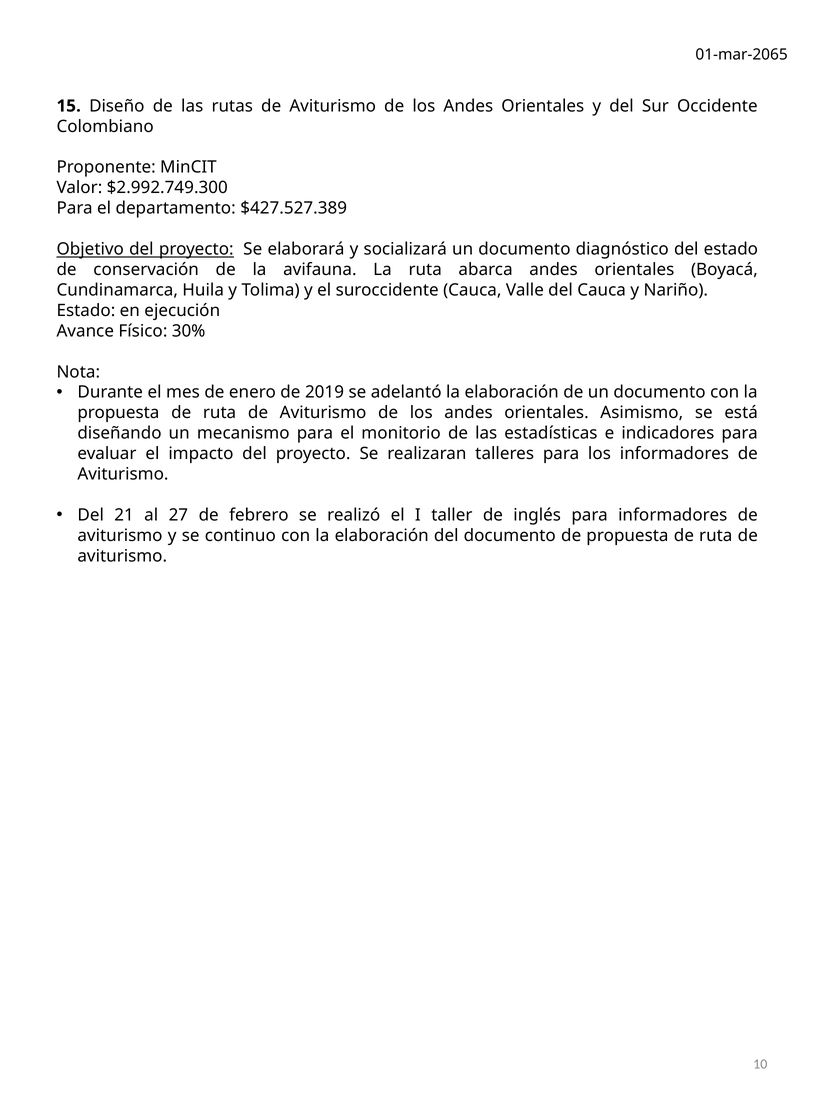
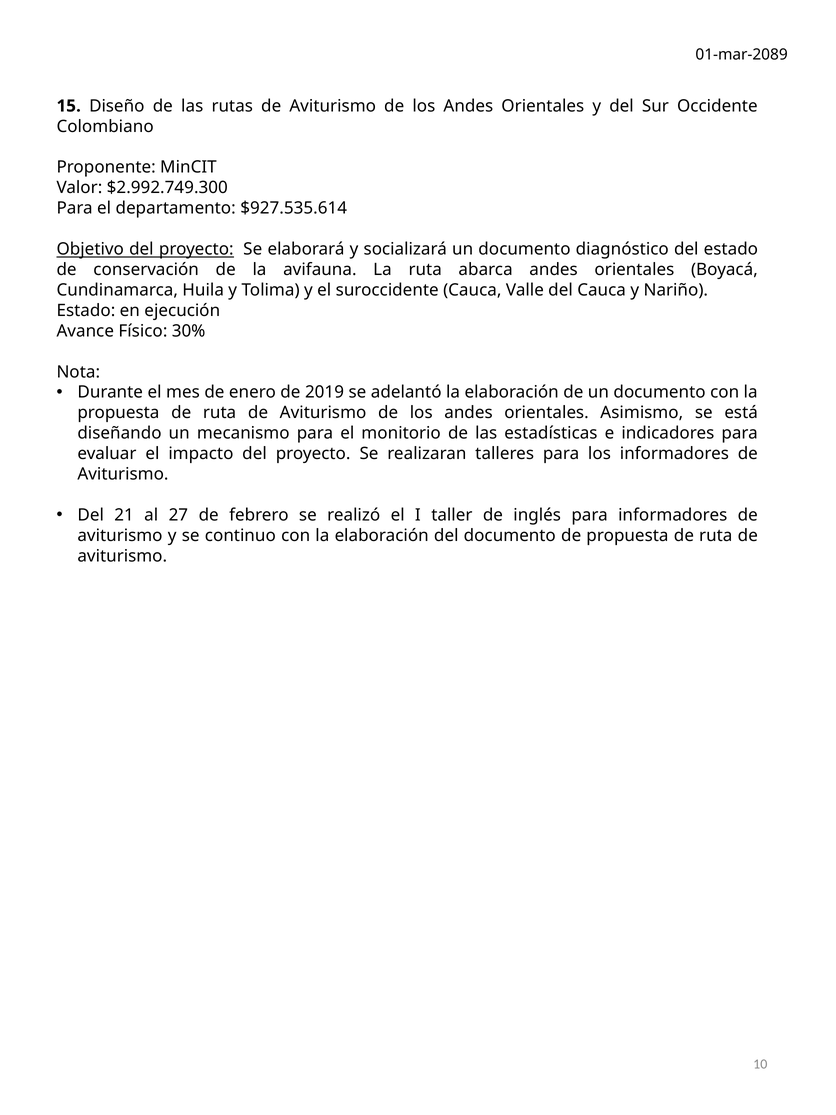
01-mar-2065: 01-mar-2065 -> 01-mar-2089 (742, 54)
$427.527.389: $427.527.389 -> $927.535.614 (294, 208)
